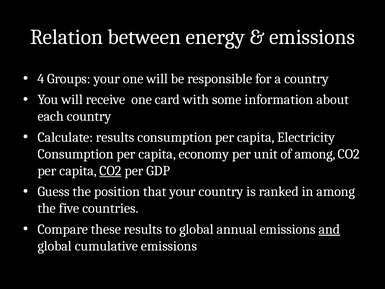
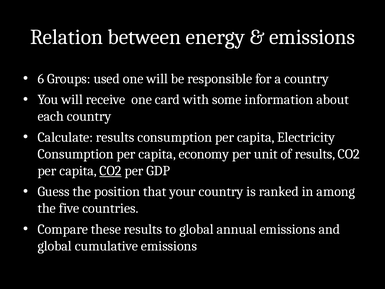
4: 4 -> 6 (41, 79)
Groups your: your -> used (107, 79)
of among: among -> results (315, 154)
and underline: present -> none (329, 229)
